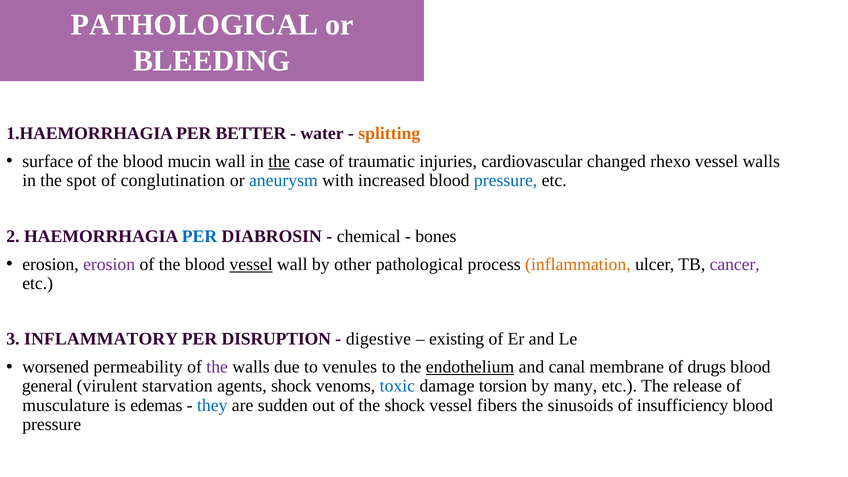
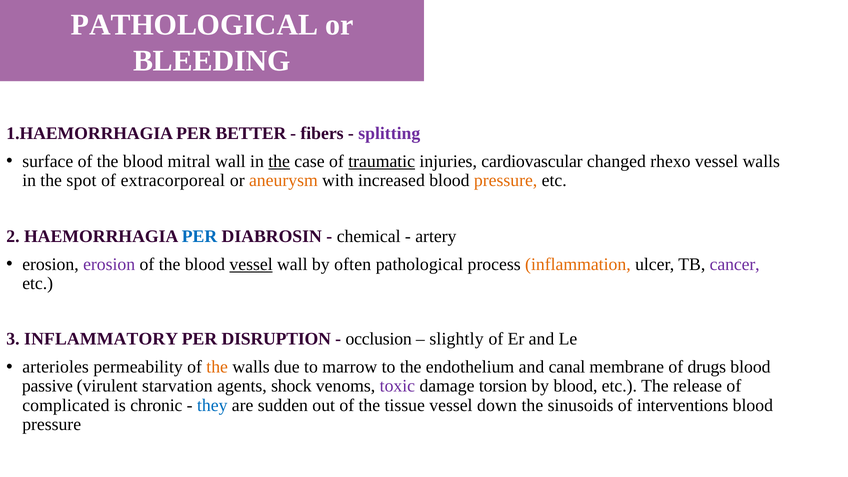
water: water -> fibers (322, 133)
splitting colour: orange -> purple (389, 133)
mucin: mucin -> mitral (189, 161)
traumatic underline: none -> present (382, 161)
conglutination: conglutination -> extracorporeal (173, 180)
aneurysm colour: blue -> orange (283, 180)
pressure colour: blue -> orange (506, 180)
bones: bones -> artery (436, 236)
other: other -> often (353, 264)
digestive: digestive -> occlusion (379, 339)
existing: existing -> slightly (456, 339)
worsened: worsened -> arterioles (56, 367)
the colour: purple -> orange (217, 367)
venules: venules -> marrow (350, 367)
endothelium underline: present -> none (470, 367)
general: general -> passive (47, 386)
toxic colour: blue -> purple (397, 386)
by many: many -> blood (575, 386)
musculature: musculature -> complicated (66, 405)
edemas: edemas -> chronic (156, 405)
the shock: shock -> tissue (405, 405)
fibers: fibers -> down (497, 405)
insufficiency: insufficiency -> interventions (683, 405)
